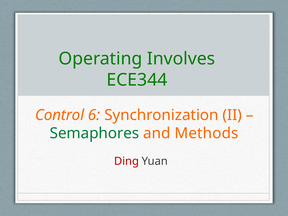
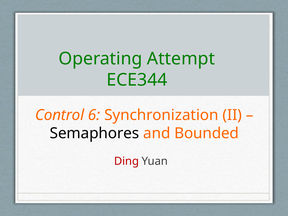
Involves: Involves -> Attempt (181, 59)
Semaphores colour: green -> black (94, 133)
Methods: Methods -> Bounded (207, 133)
